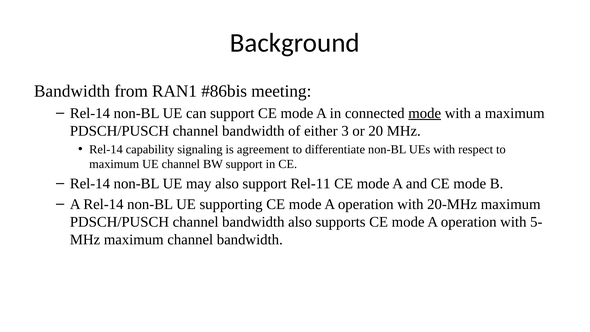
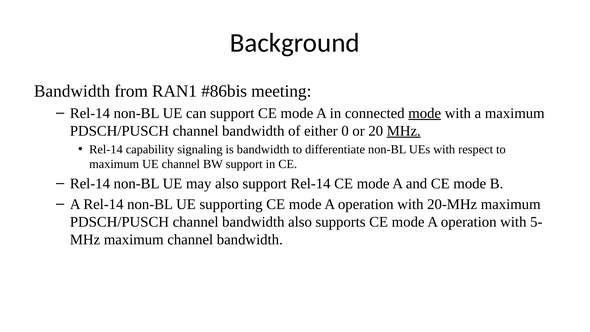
3: 3 -> 0 (345, 131)
MHz underline: none -> present (404, 131)
is agreement: agreement -> bandwidth (263, 149)
support Rel-11: Rel-11 -> Rel-14 (310, 183)
